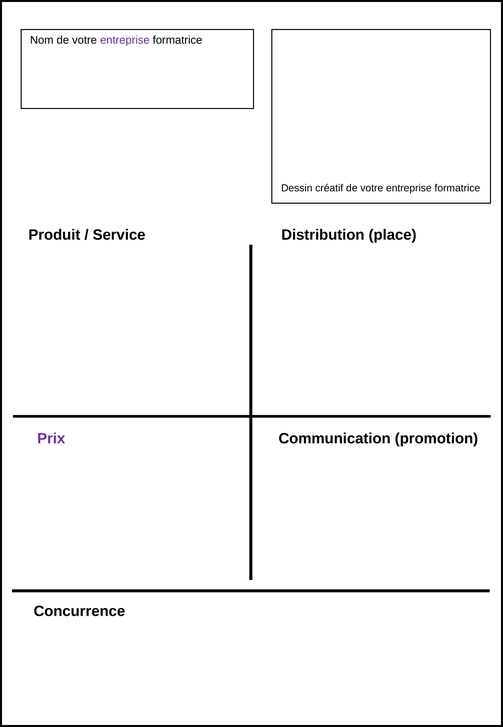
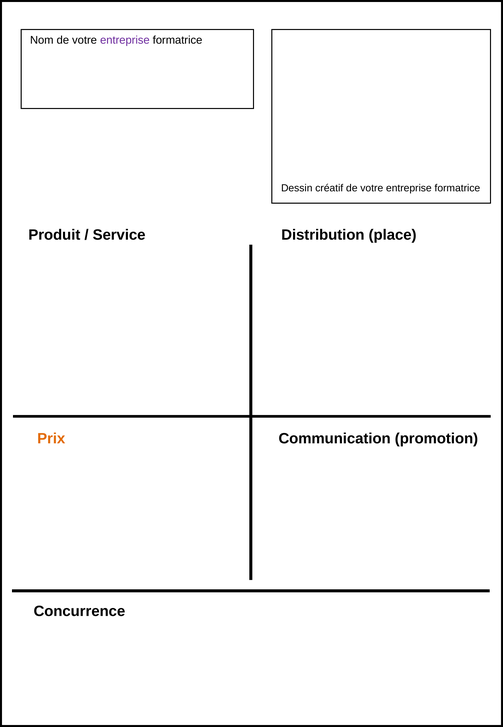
Prix colour: purple -> orange (51, 438)
